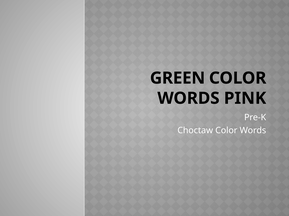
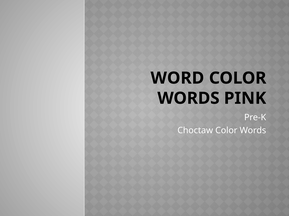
GREEN: GREEN -> WORD (177, 78)
